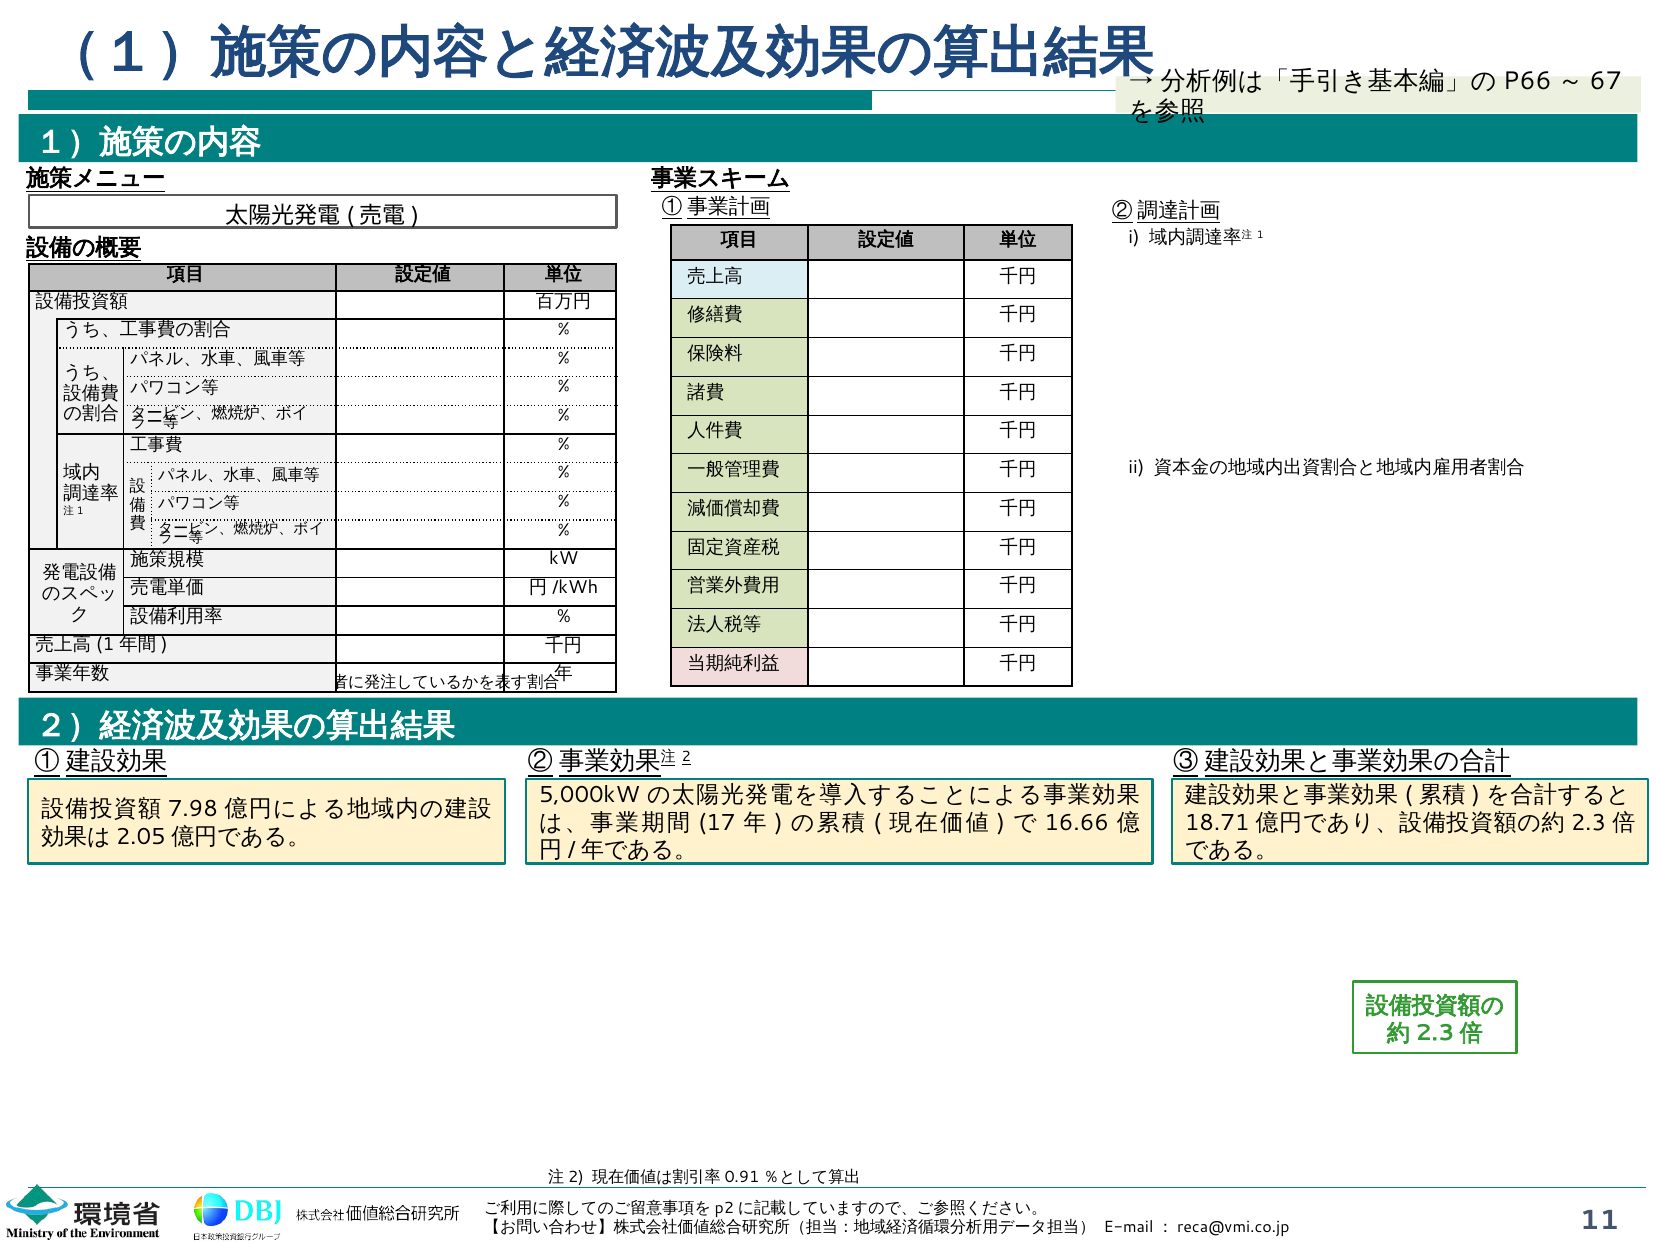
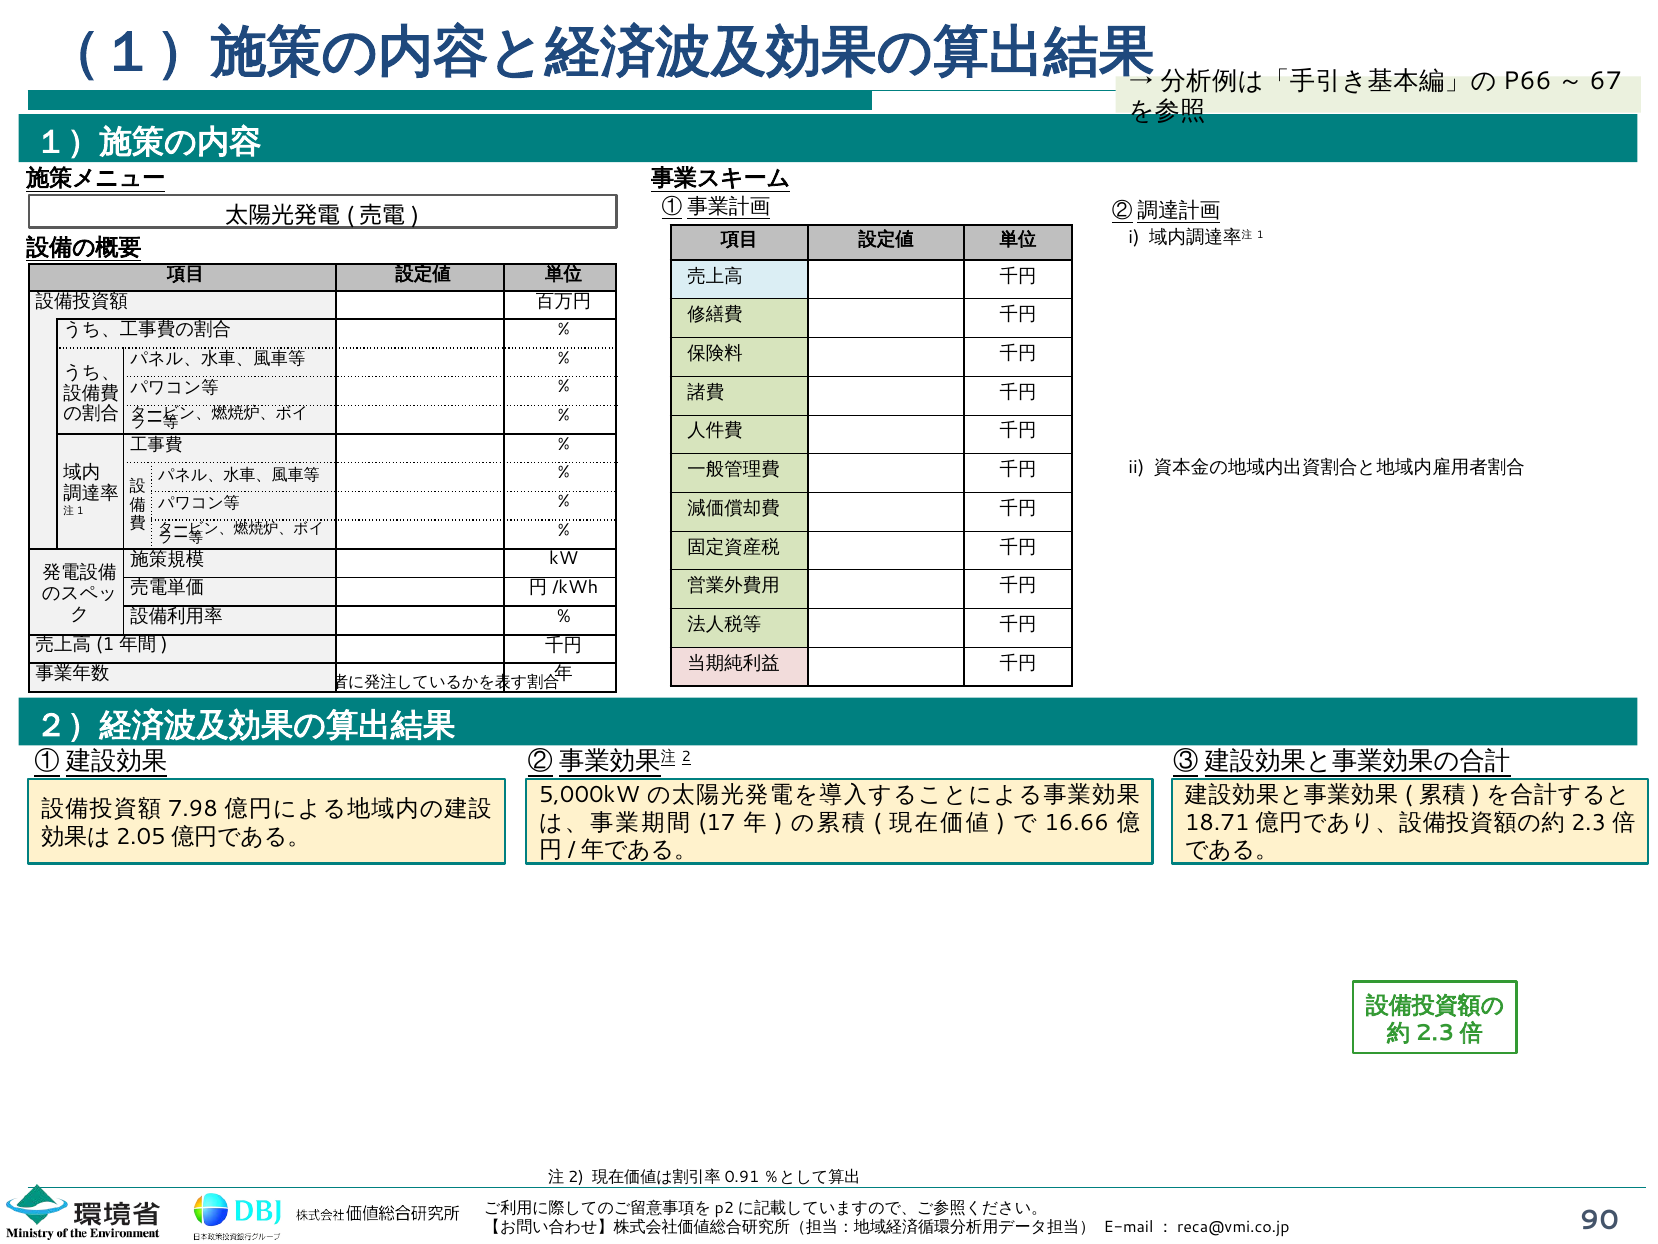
11: 11 -> 90 (1599, 1220)
